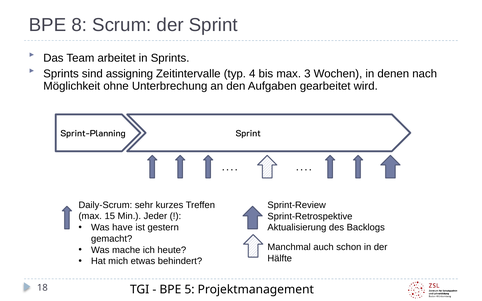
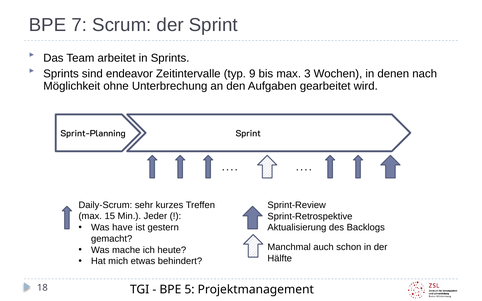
8: 8 -> 7 (79, 25)
assigning: assigning -> endeavor (129, 74)
4: 4 -> 9 (252, 74)
